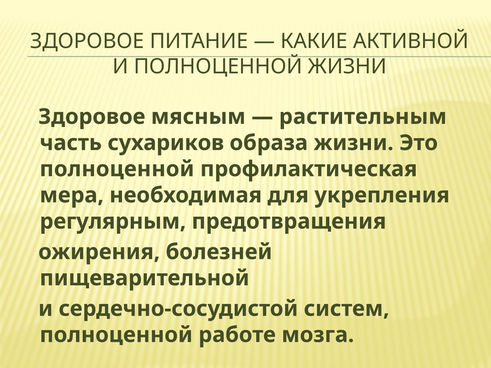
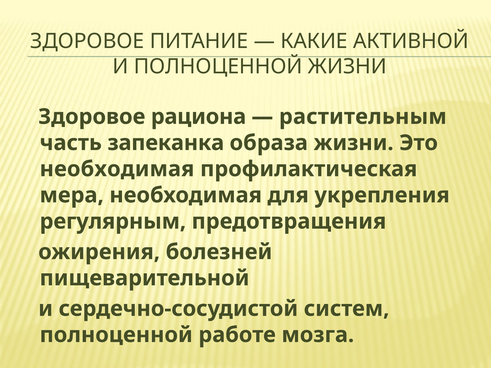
мясным: мясным -> рациона (198, 117)
сухариков: сухариков -> запеканка (166, 143)
полноценной: полноценной -> необходимая (117, 169)
